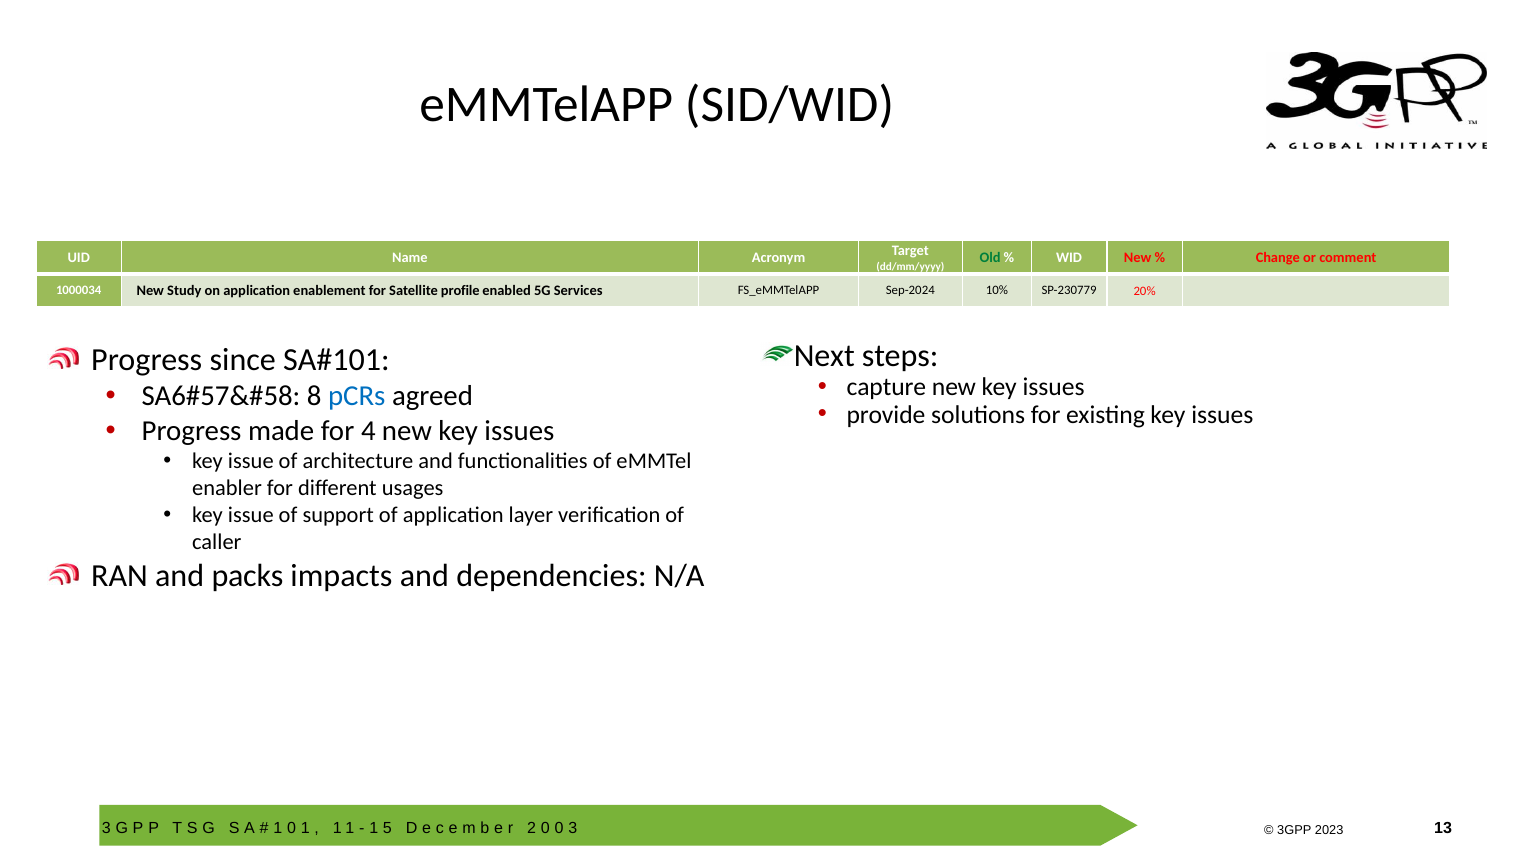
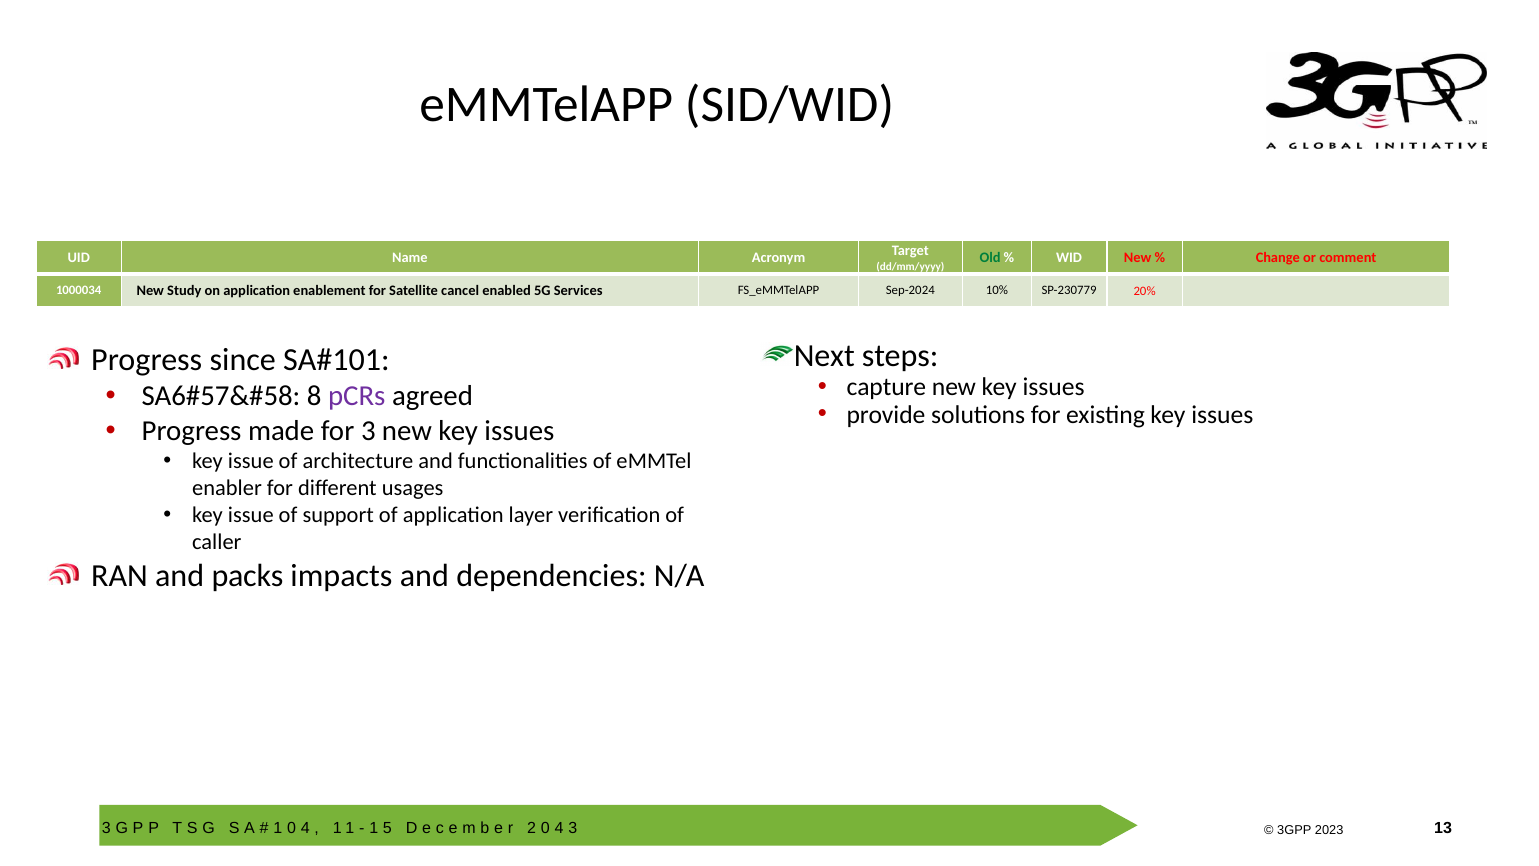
profile: profile -> cancel (460, 290)
pCRs colour: blue -> purple (357, 396)
for 4: 4 -> 3 (368, 431)
1: 1 -> 4 (305, 828)
0: 0 -> 4 (559, 828)
